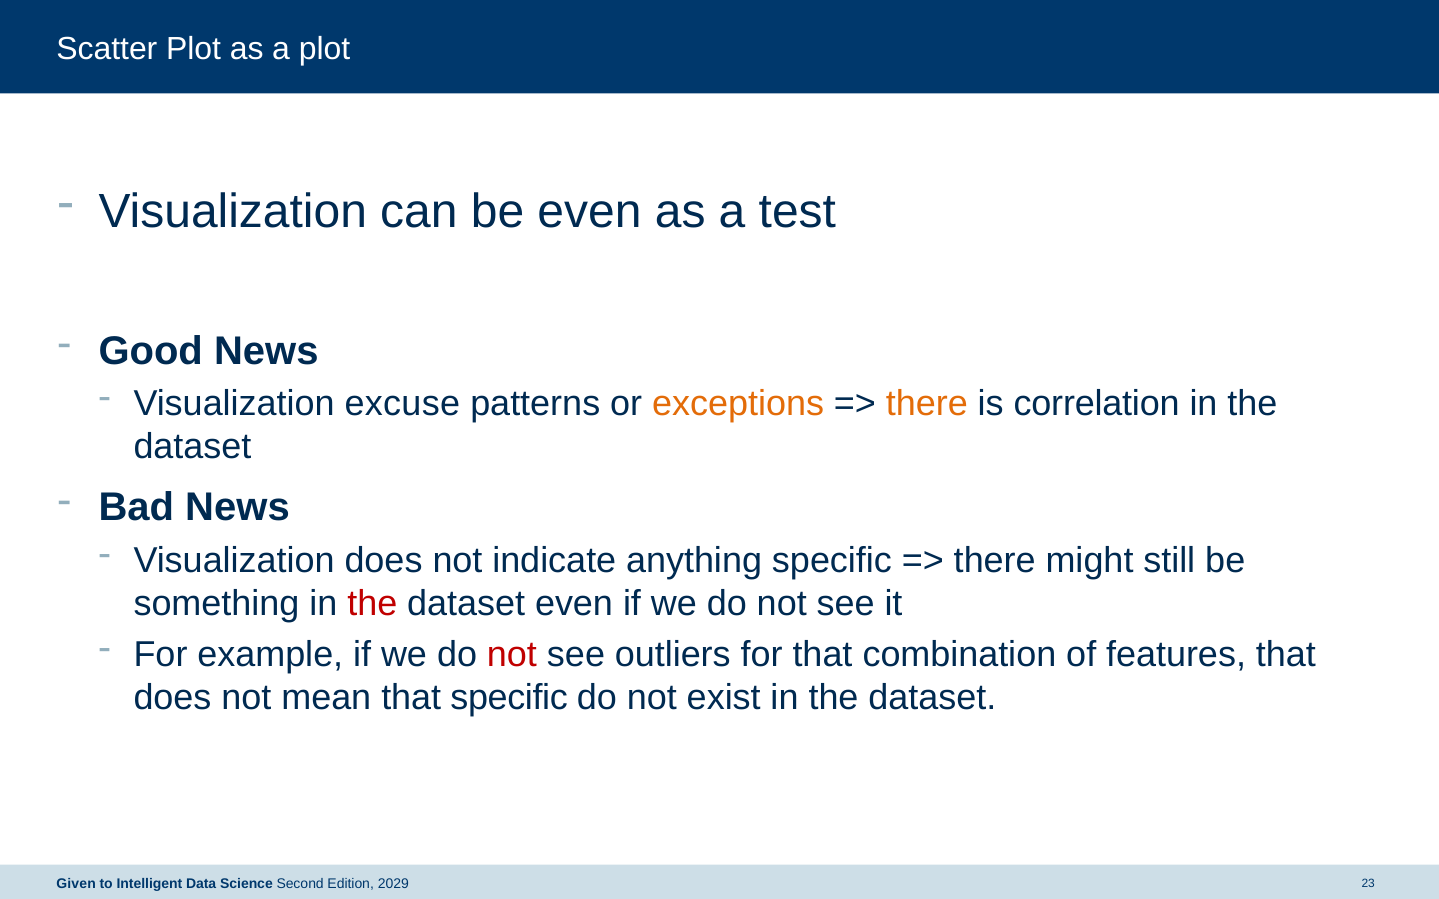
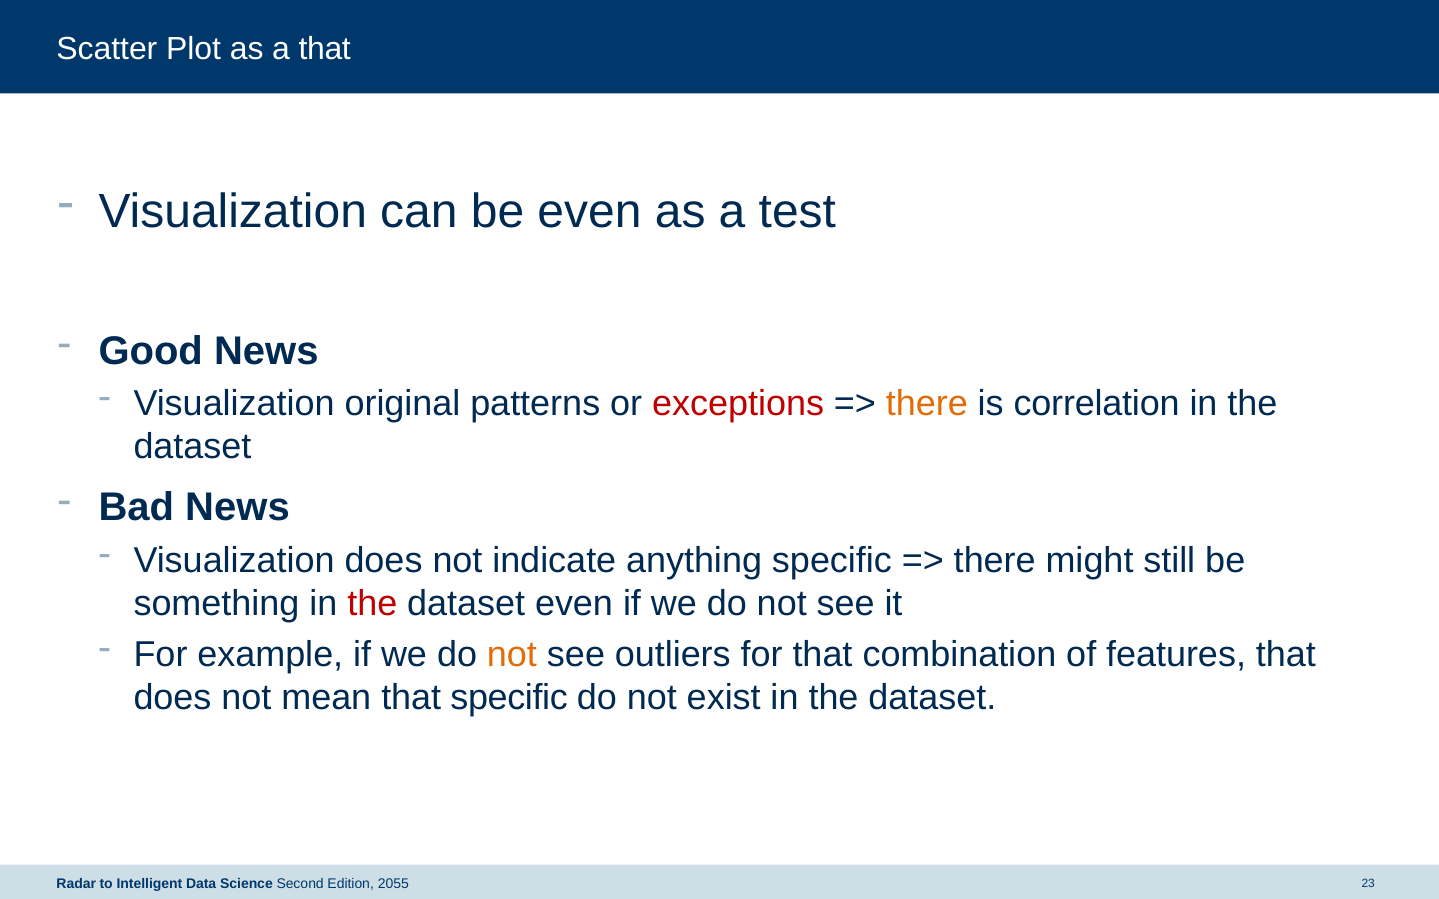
a plot: plot -> that (325, 49)
excuse: excuse -> original (402, 404)
exceptions colour: orange -> red (738, 404)
not colour: red -> orange (512, 655)
Given: Given -> Radar (76, 884)
2029: 2029 -> 2055 (393, 884)
